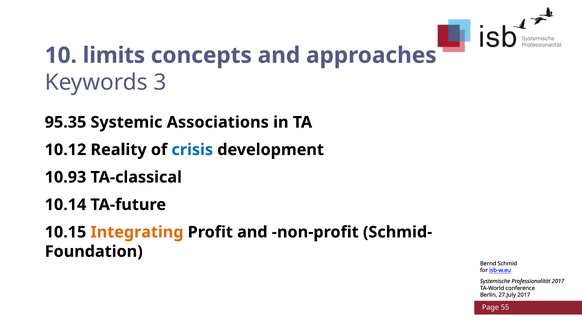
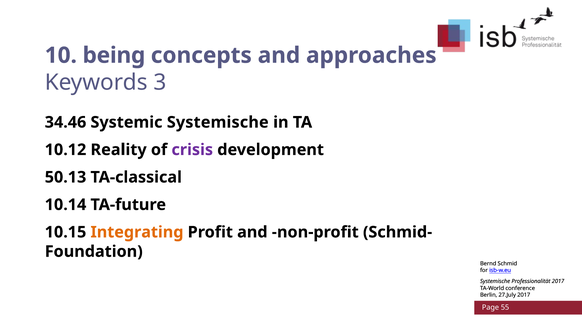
limits: limits -> being (114, 55)
95.35: 95.35 -> 34.46 (66, 122)
Systemic Associations: Associations -> Systemische (218, 122)
crisis colour: blue -> purple (192, 150)
10.93: 10.93 -> 50.13 (66, 177)
